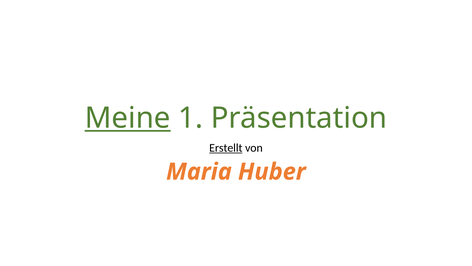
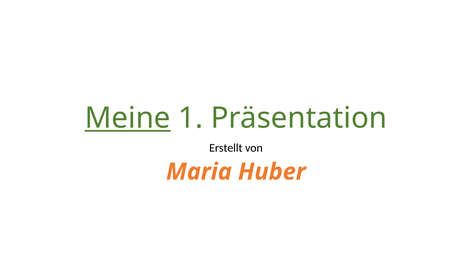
Erstellt underline: present -> none (226, 148)
